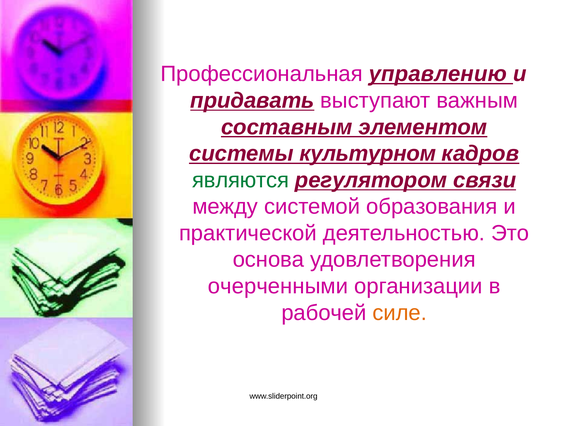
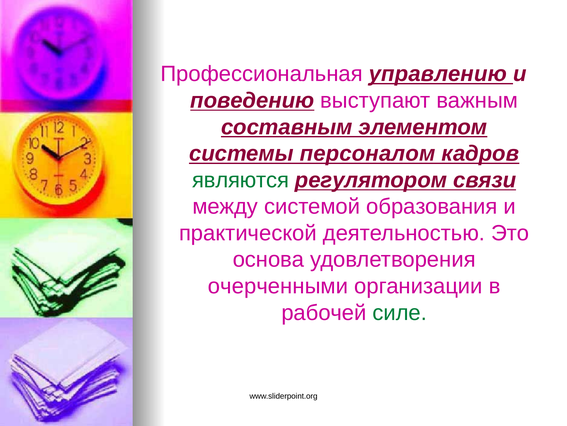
придавать: придавать -> поведению (252, 100)
культурном: культурном -> персоналом (368, 153)
силе colour: orange -> green (400, 312)
